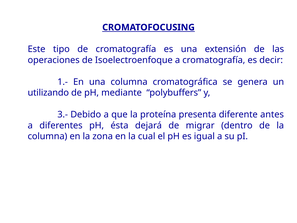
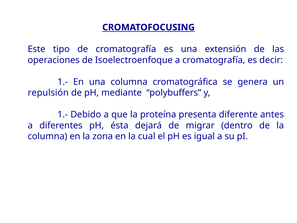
utilizando: utilizando -> repulsión (48, 93)
3.-: 3.- -> 1.- (63, 114)
